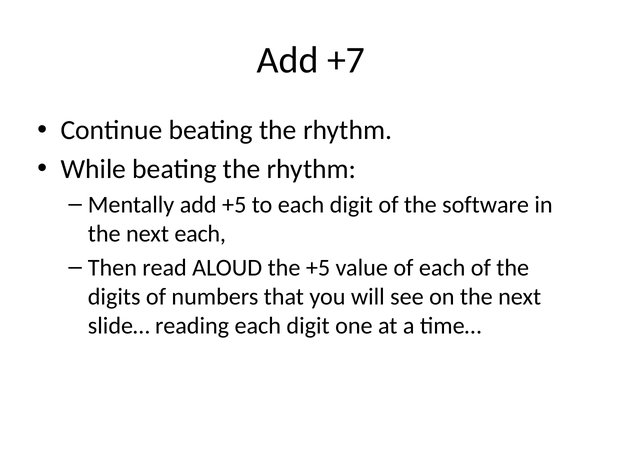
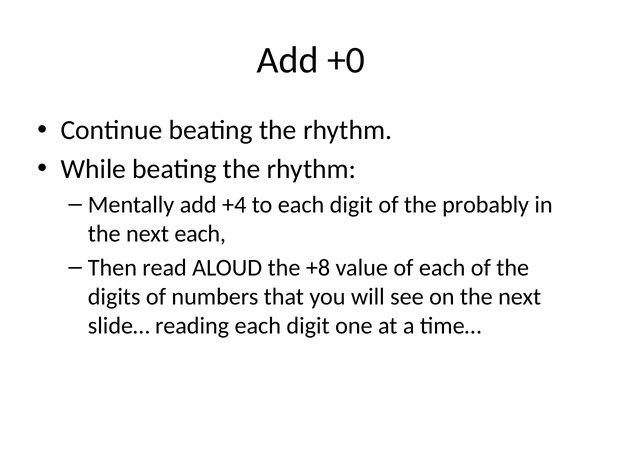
+7: +7 -> +0 (346, 60)
add +5: +5 -> +4 (234, 205)
software: software -> probably (486, 205)
the +5: +5 -> +8 (318, 268)
